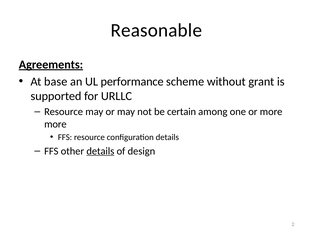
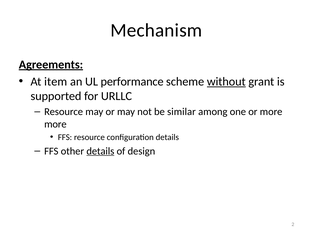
Reasonable: Reasonable -> Mechanism (156, 30)
base: base -> item (56, 81)
without underline: none -> present (226, 81)
certain: certain -> similar (181, 112)
